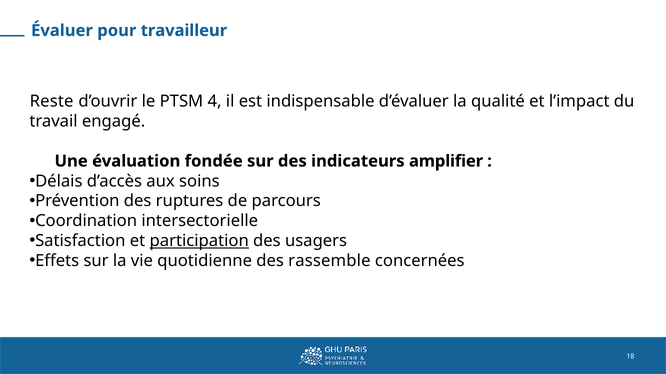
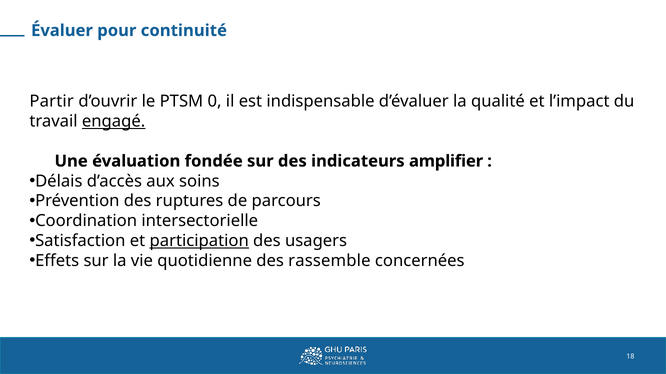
travailleur: travailleur -> continuité (184, 31)
Reste: Reste -> Partir (52, 101)
4: 4 -> 0 (215, 101)
engagé underline: none -> present (114, 121)
